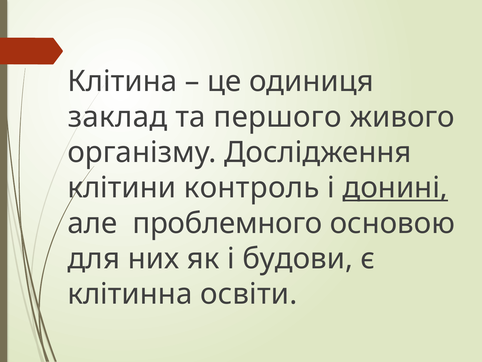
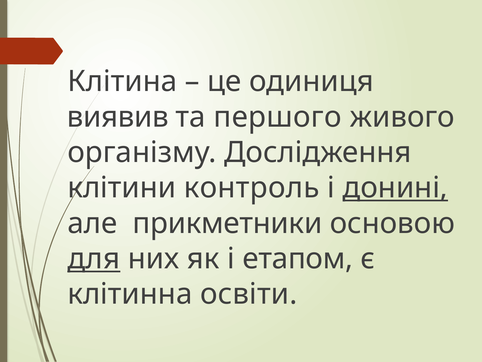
заклад: заклад -> виявив (118, 117)
проблемного: проблемного -> прикметники (227, 223)
для underline: none -> present (94, 258)
будови: будови -> етапом (298, 258)
